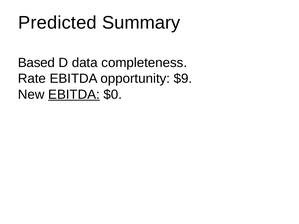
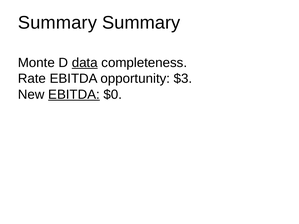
Predicted: Predicted -> Summary (57, 23)
Based: Based -> Monte (36, 63)
data underline: none -> present (85, 63)
$9: $9 -> $3 (183, 79)
